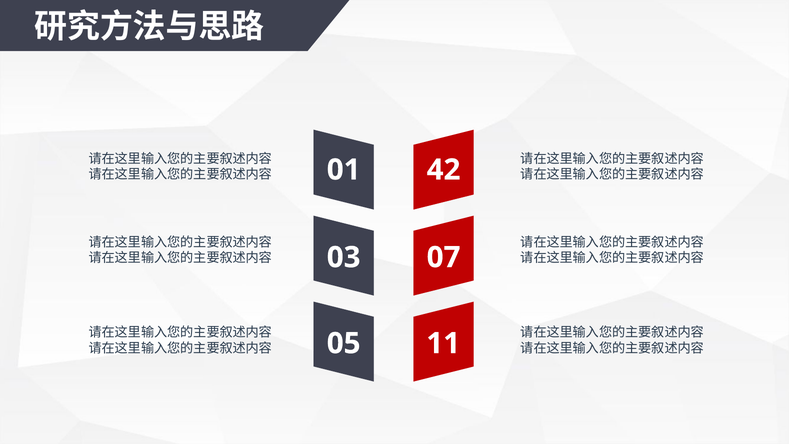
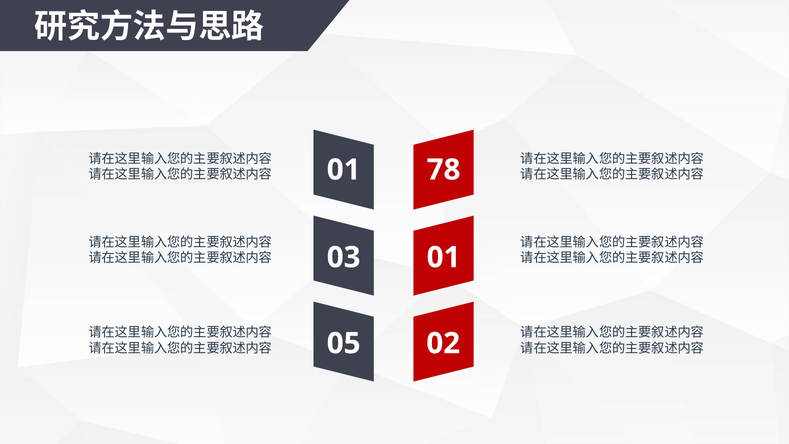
42: 42 -> 78 (444, 170)
03 07: 07 -> 01 (444, 257)
11: 11 -> 02 (443, 343)
